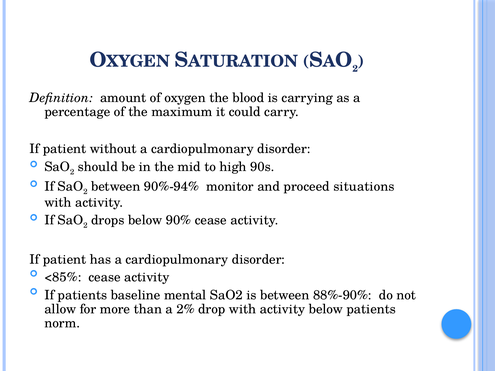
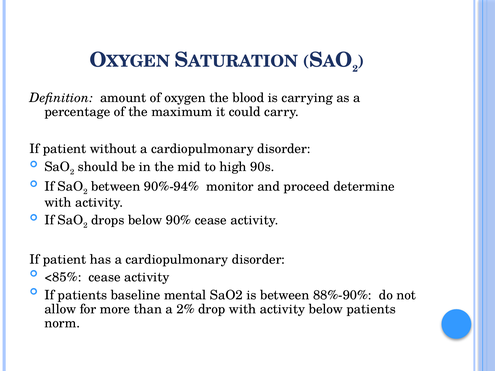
situations: situations -> determine (364, 187)
